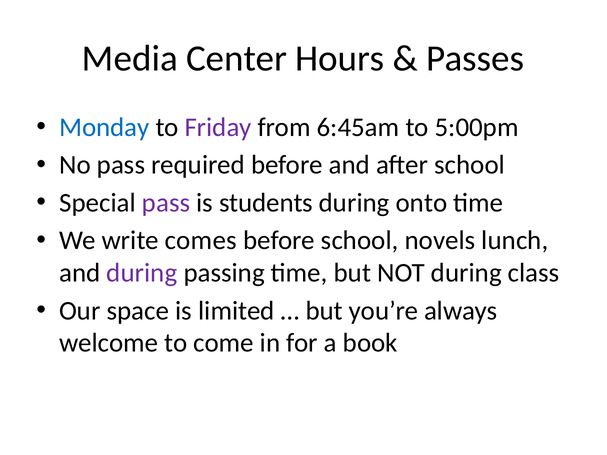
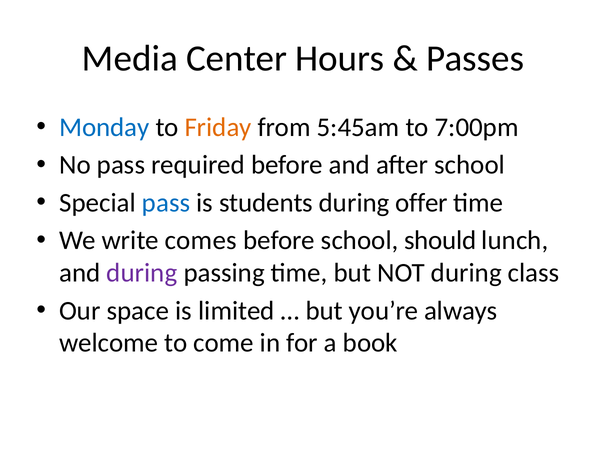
Friday colour: purple -> orange (218, 127)
6:45am: 6:45am -> 5:45am (358, 127)
5:00pm: 5:00pm -> 7:00pm (477, 127)
pass colour: purple -> blue (166, 203)
onto: onto -> offer (422, 203)
novels: novels -> should (440, 241)
